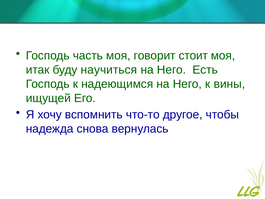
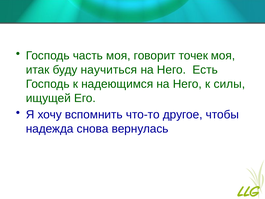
стоит: стоит -> точек (193, 56)
вины: вины -> силы (229, 84)
